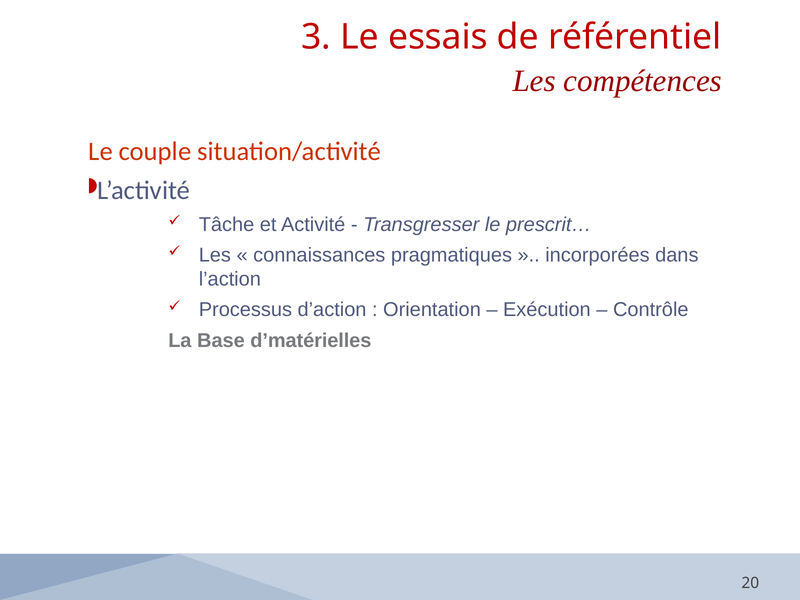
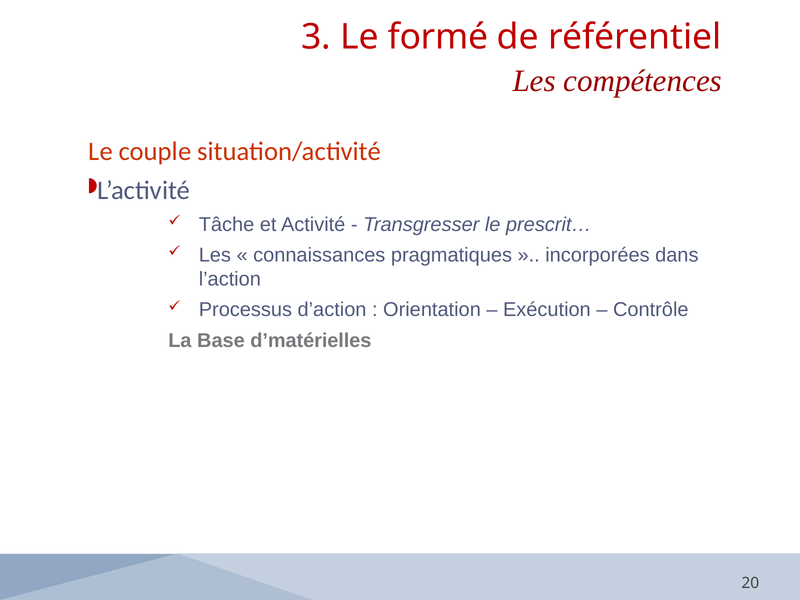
essais: essais -> formé (438, 37)
